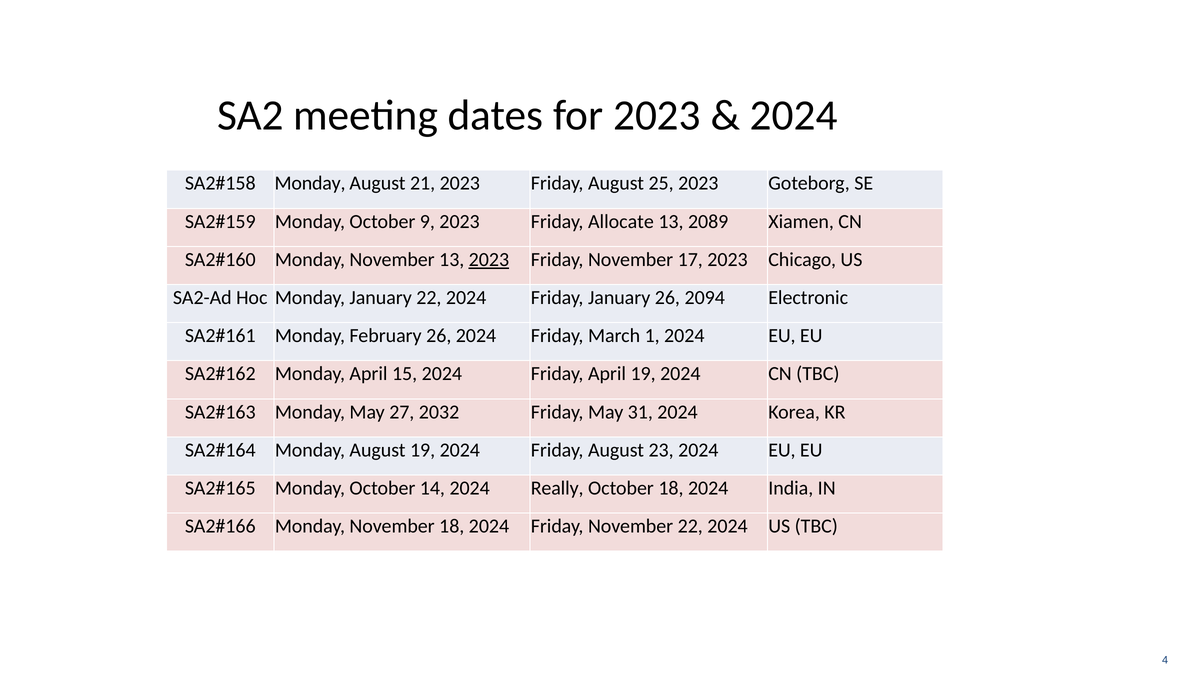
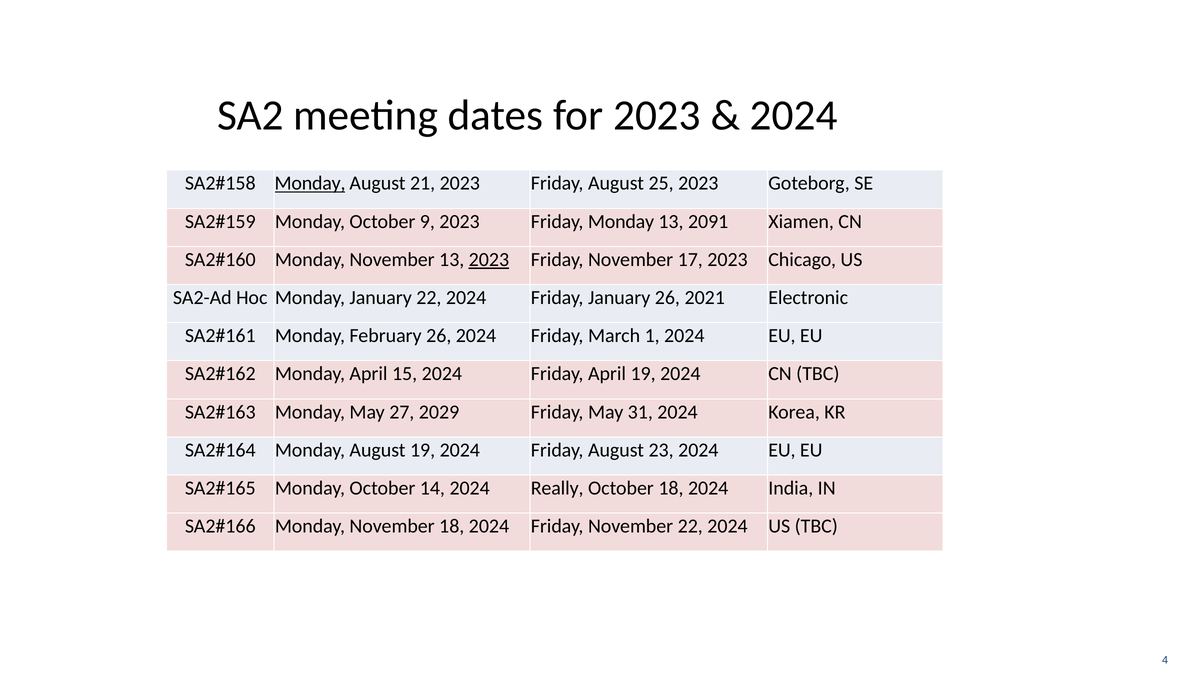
Monday underline: none -> present (310, 183)
Friday Allocate: Allocate -> Monday (621, 222)
2089: 2089 -> 2091 (708, 222)
2094: 2094 -> 2021 (705, 298)
2032: 2032 -> 2029 (439, 412)
